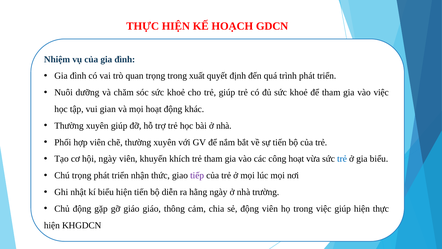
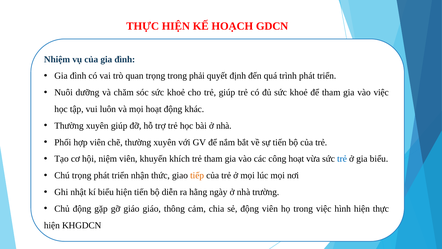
xuất: xuất -> phải (197, 76)
gian: gian -> luôn (108, 109)
hội ngày: ngày -> niệm (108, 159)
tiếp colour: purple -> orange (197, 175)
việc giúp: giúp -> hình (343, 208)
